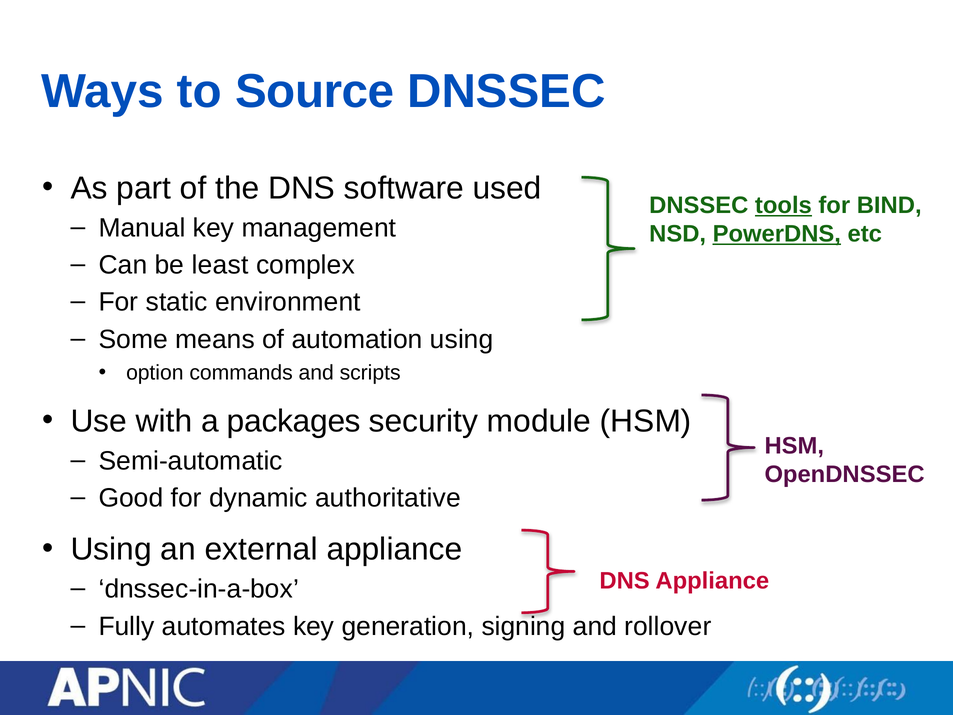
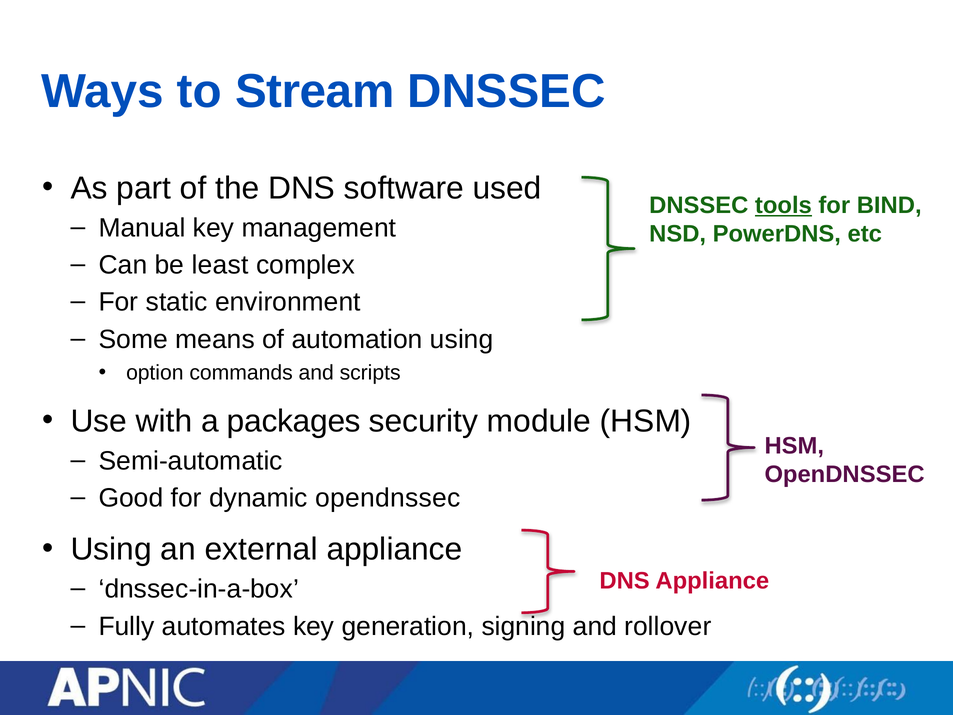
Source: Source -> Stream (315, 92)
PowerDNS underline: present -> none (777, 234)
dynamic authoritative: authoritative -> opendnssec (388, 498)
